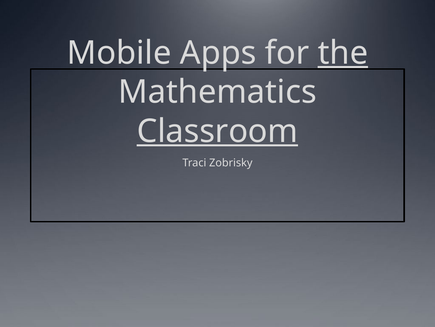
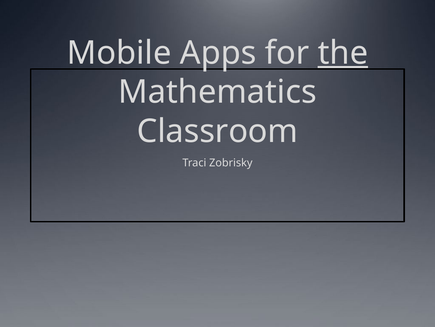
Classroom underline: present -> none (217, 131)
